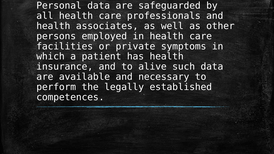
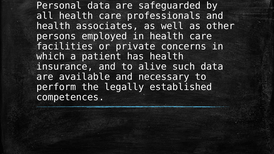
symptoms: symptoms -> concerns (184, 46)
